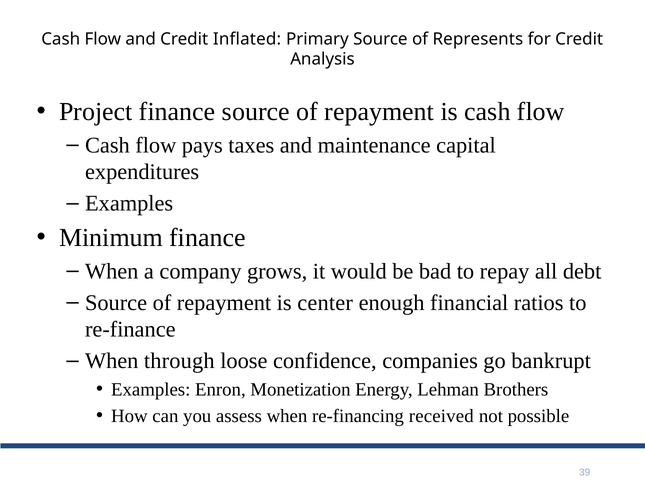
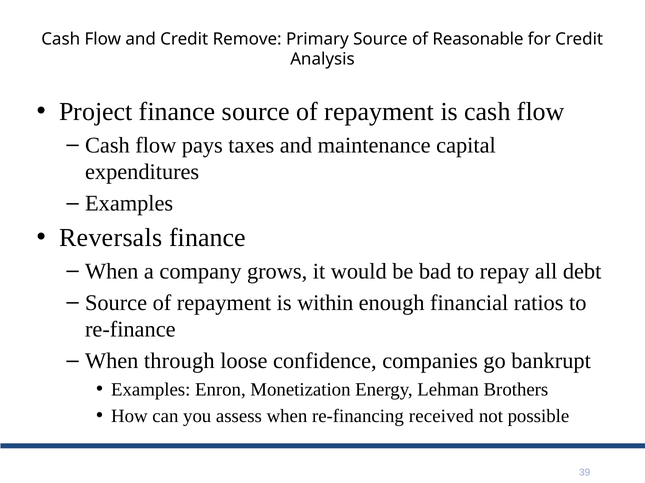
Inflated: Inflated -> Remove (247, 39)
Represents: Represents -> Reasonable (478, 39)
Minimum: Minimum -> Reversals (111, 238)
center: center -> within (325, 303)
